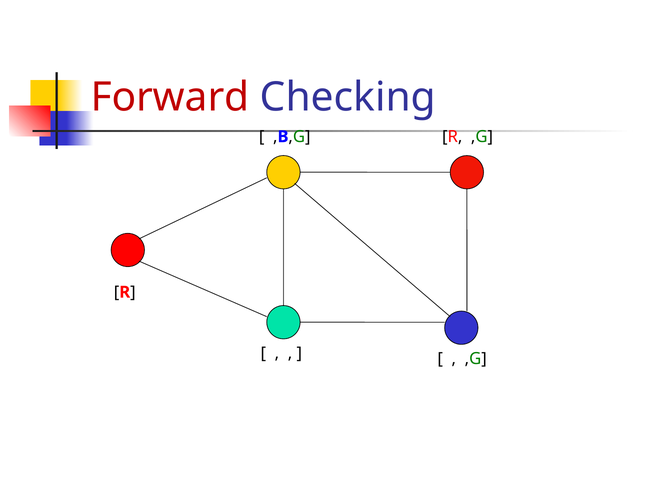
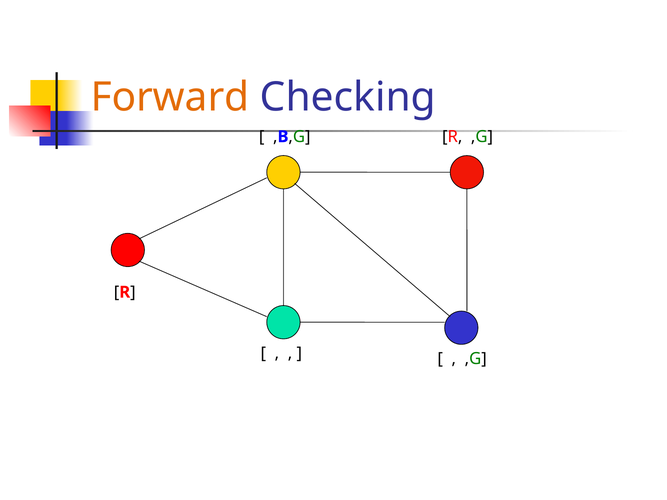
Forward colour: red -> orange (170, 97)
